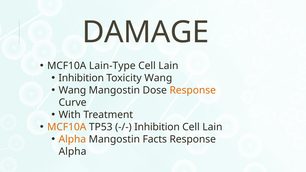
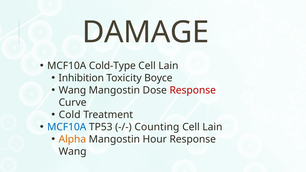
Lain-Type: Lain-Type -> Cold-Type (112, 66)
Toxicity Wang: Wang -> Boyce (158, 78)
Response colour: orange -> red (193, 90)
With: With -> Cold (70, 115)
MCF10A colour: orange -> blue (67, 127)
Inhibition: Inhibition -> Counting (157, 127)
Facts: Facts -> Hour (155, 139)
Alpha: Alpha -> Wang (73, 152)
